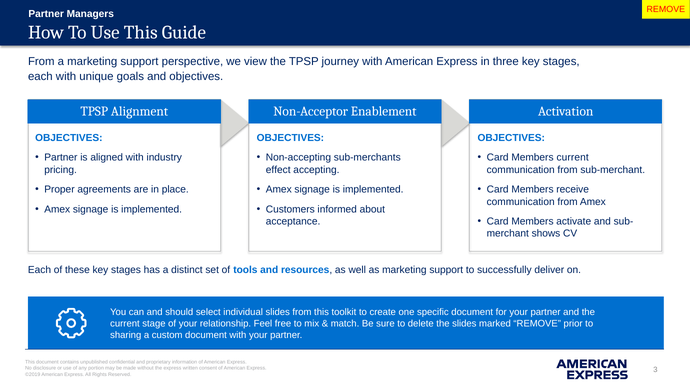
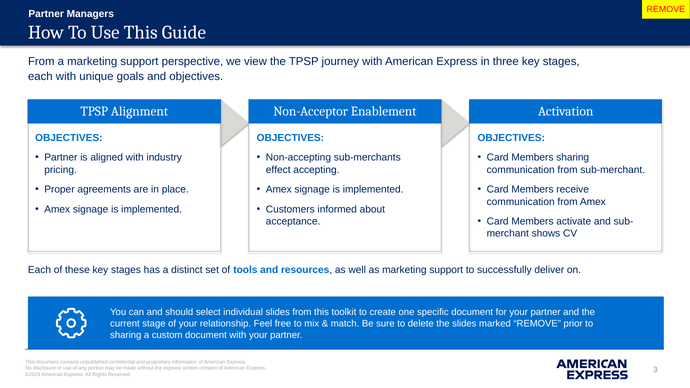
Members current: current -> sharing (573, 158)
